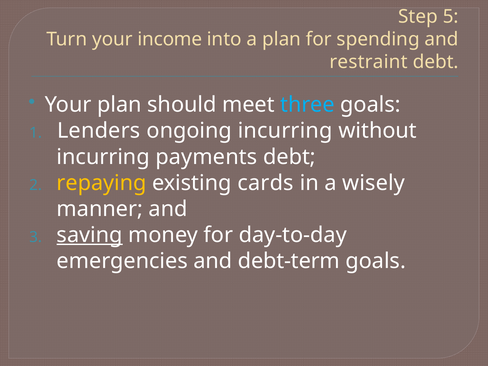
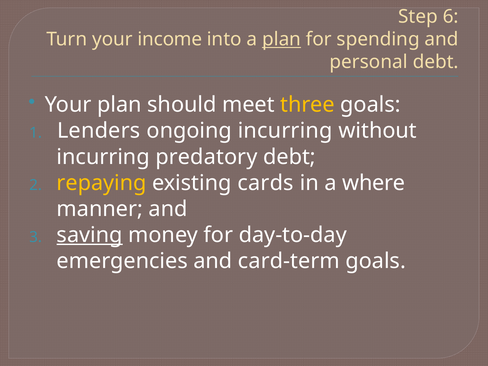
5: 5 -> 6 (451, 16)
plan underline: none -> present (282, 39)
restraint: restraint -> personal (369, 62)
three colour: light blue -> yellow (307, 105)
payments: payments -> predatory (206, 157)
wisely: wisely -> where (374, 183)
debt-term: debt-term -> card-term (289, 261)
